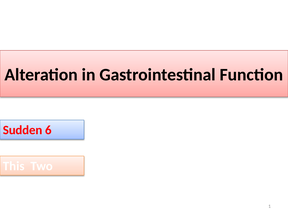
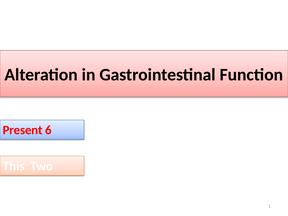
Sudden: Sudden -> Present (23, 130)
